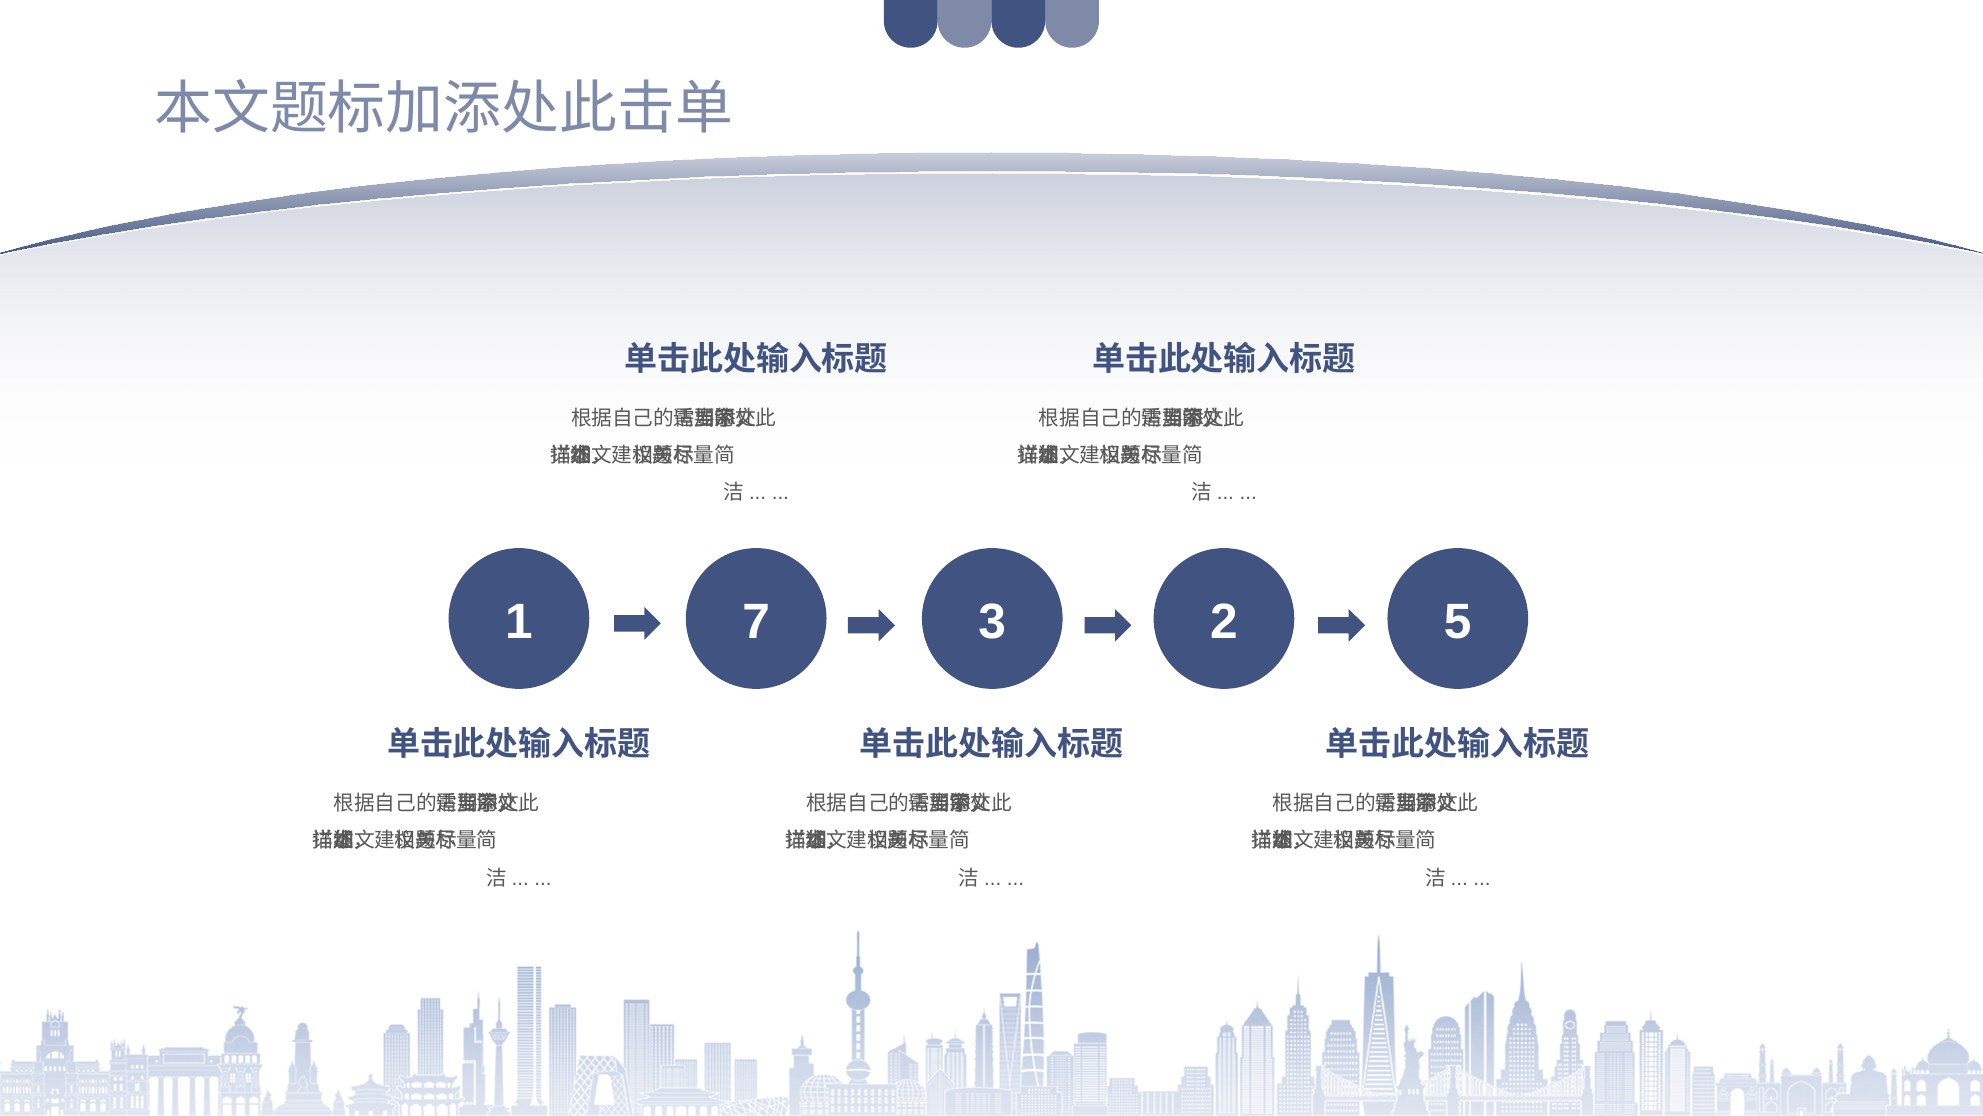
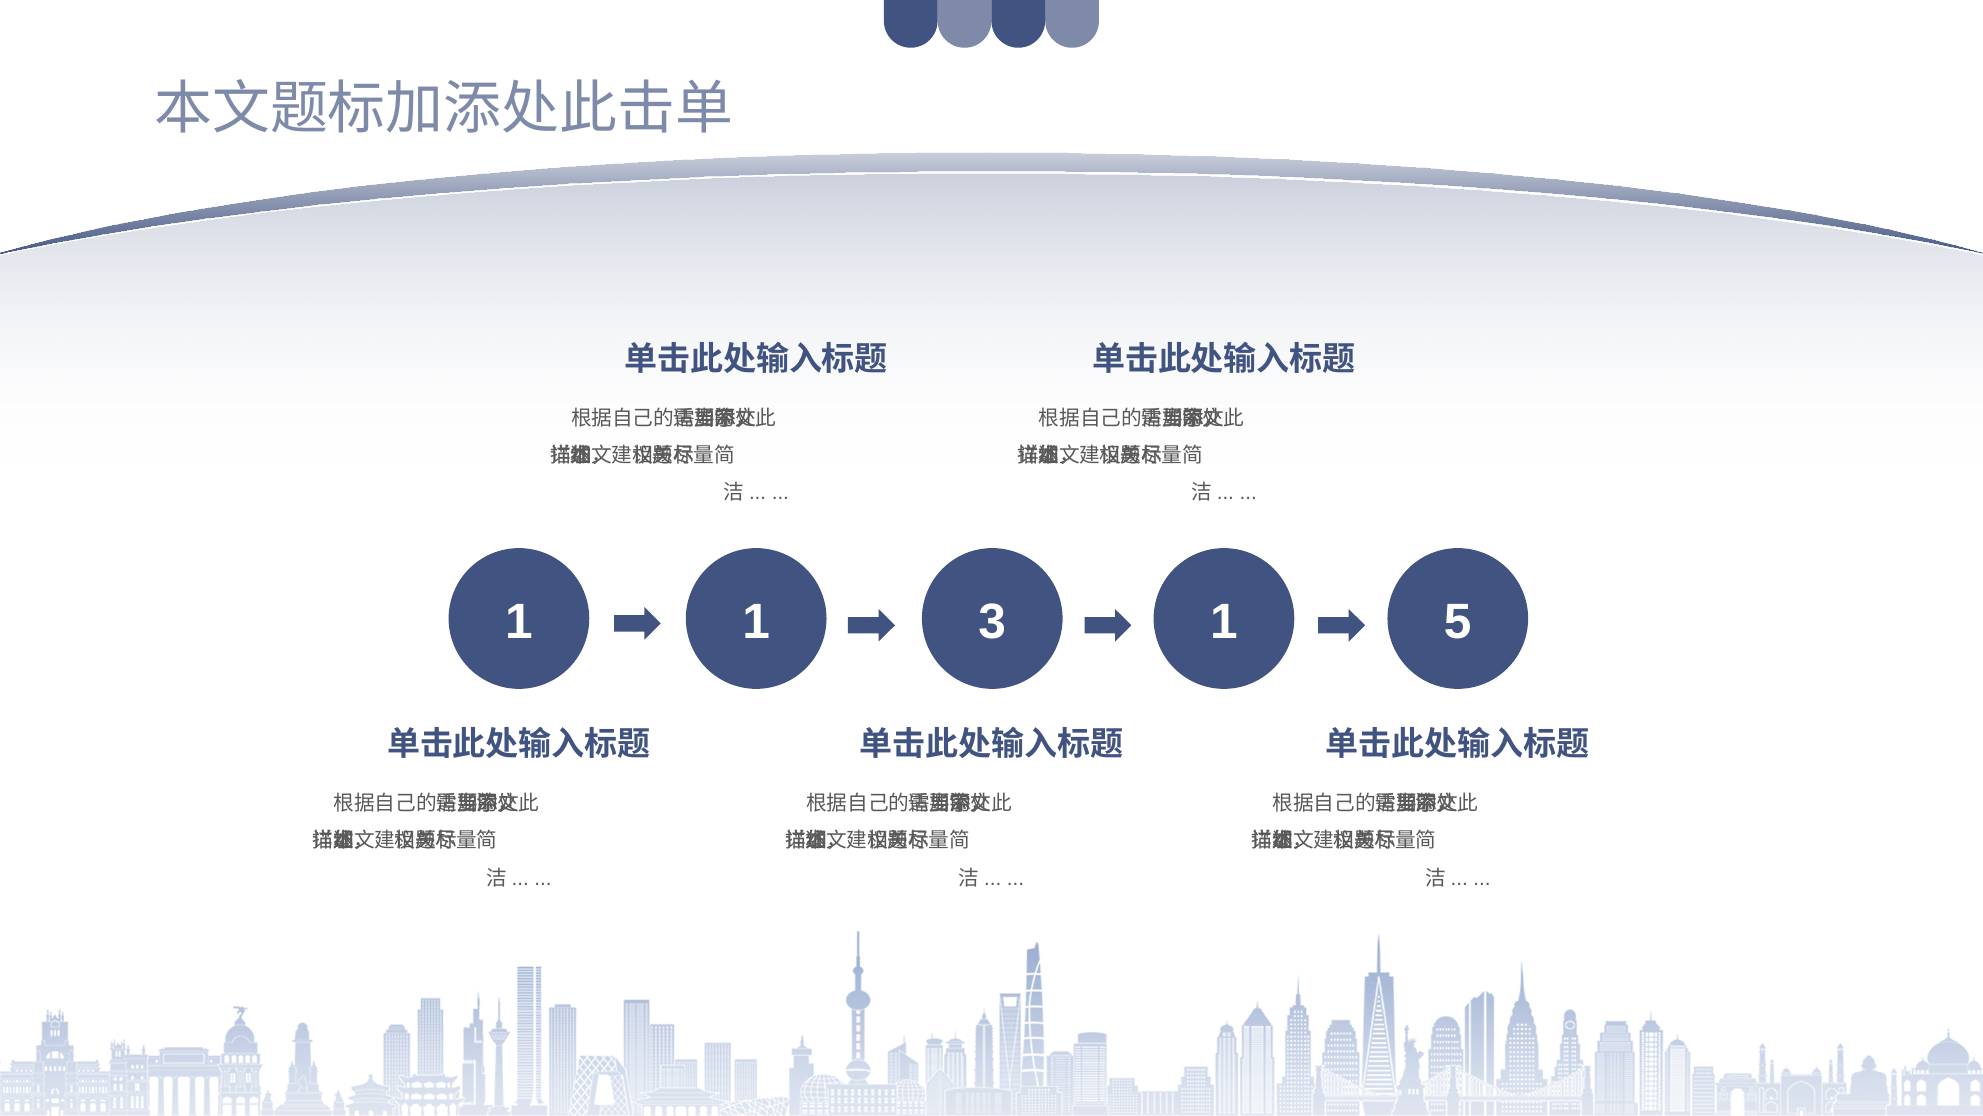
1 7: 7 -> 1 (756, 622)
3 2: 2 -> 1 (1224, 622)
